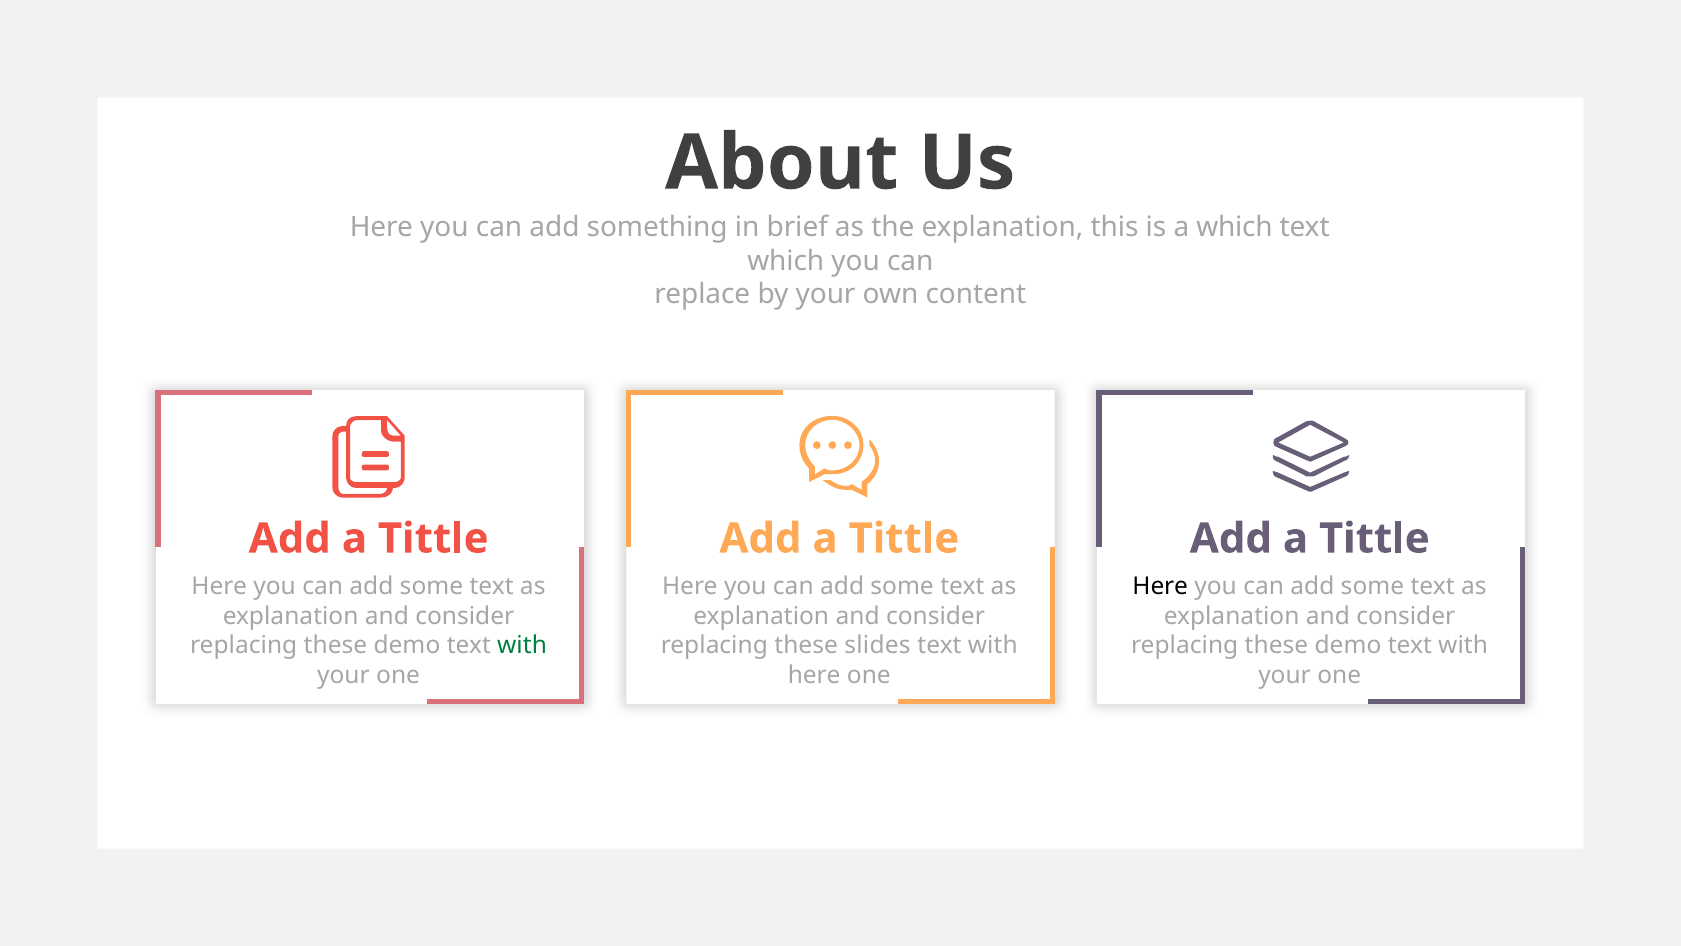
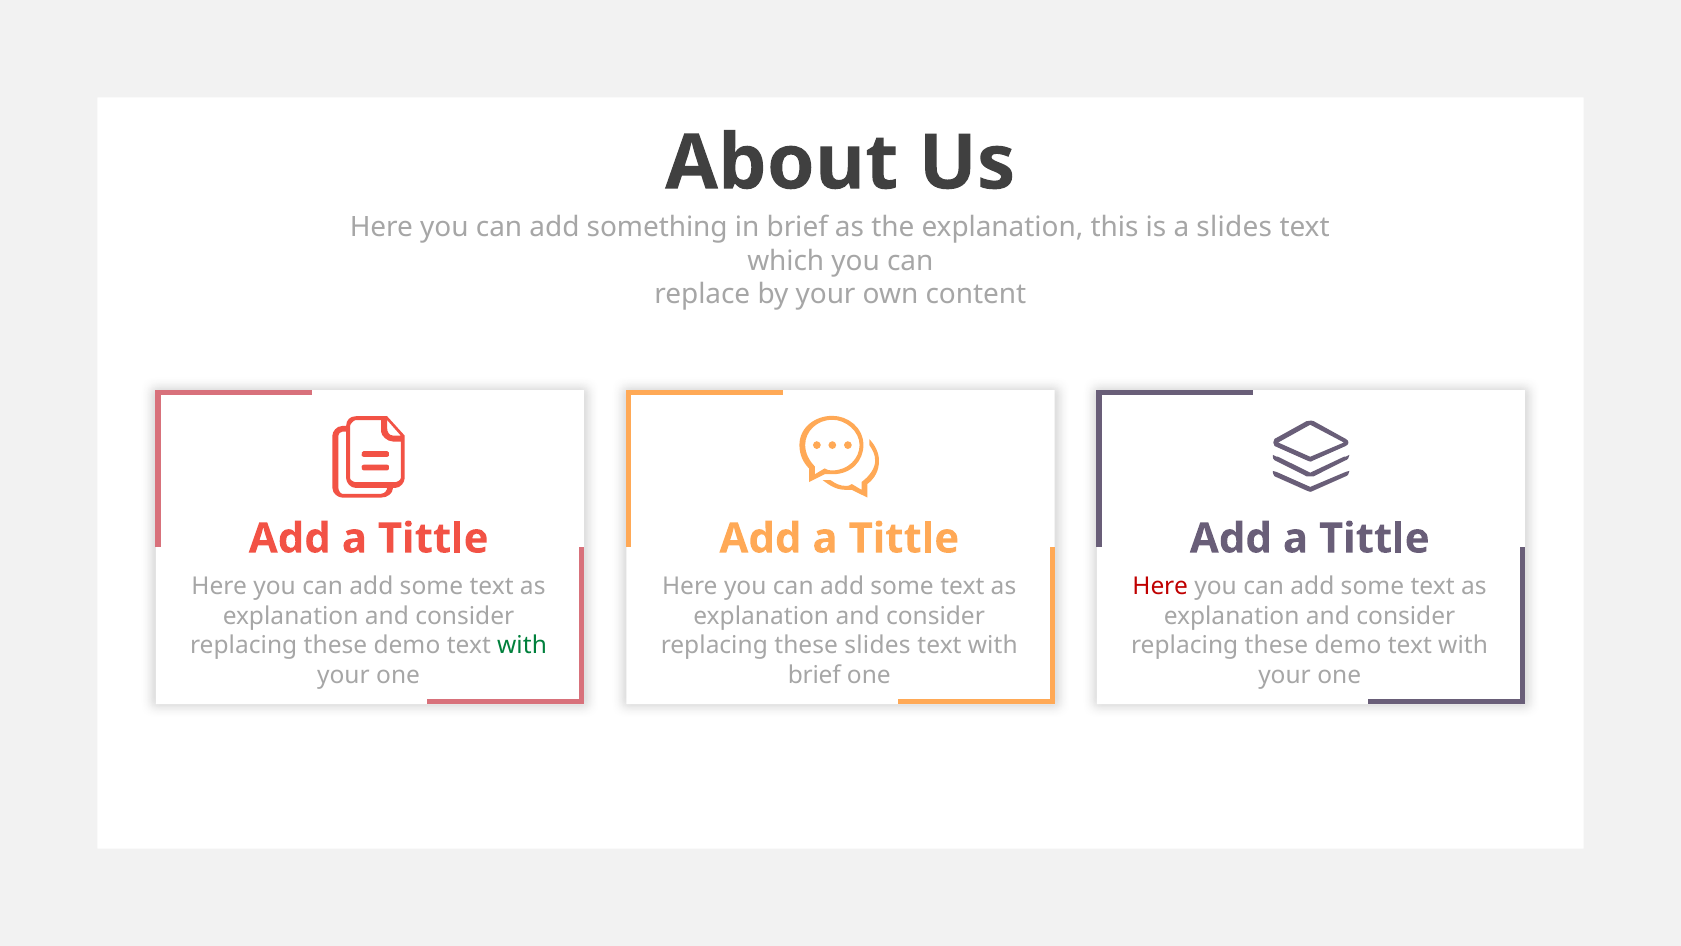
a which: which -> slides (1234, 227)
Here colour: black -> red (1160, 587)
here: here -> brief (814, 675)
